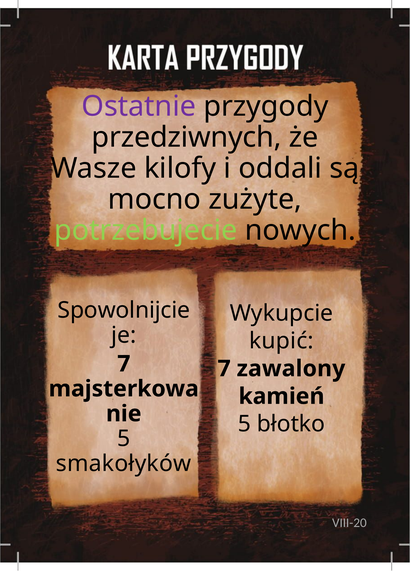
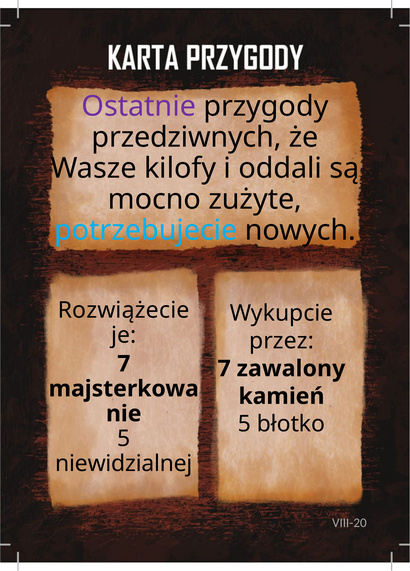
potrzebujecie colour: light green -> light blue (146, 230)
Spowolnijcie: Spowolnijcie -> Rozwiążecie (124, 310)
kupić: kupić -> przez (282, 341)
smakołyków: smakołyków -> niewidzialnej (124, 463)
